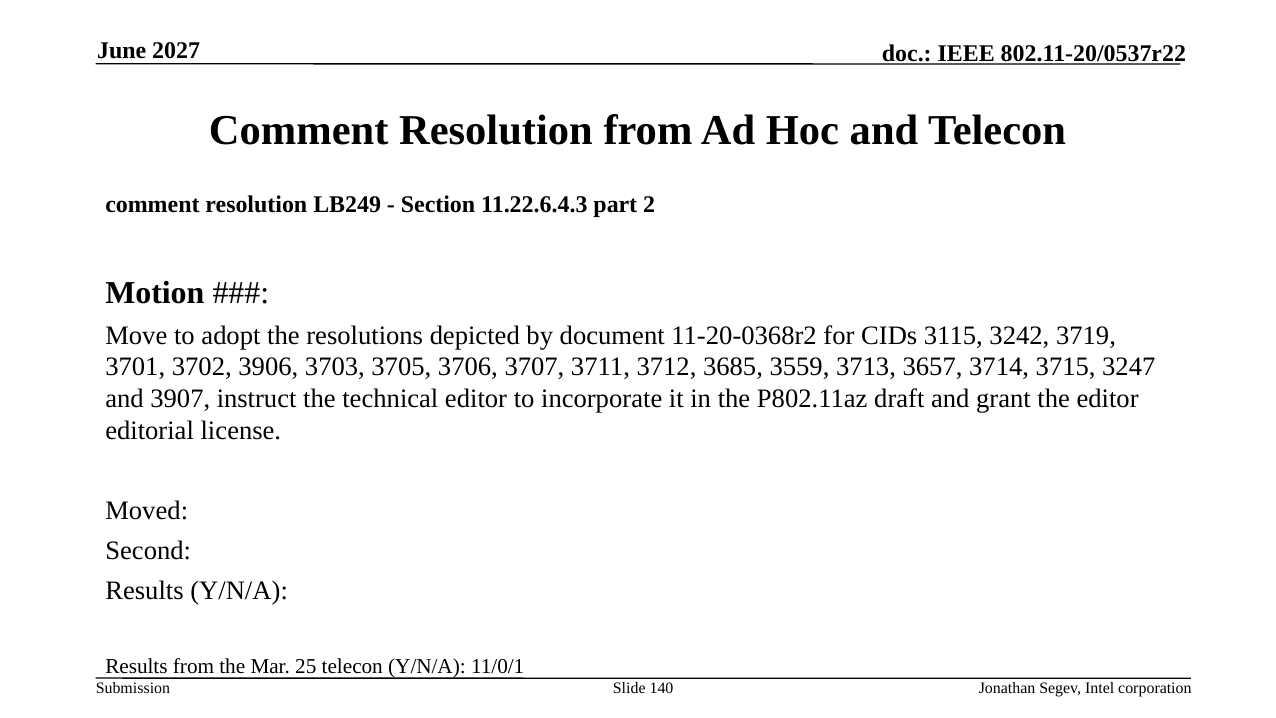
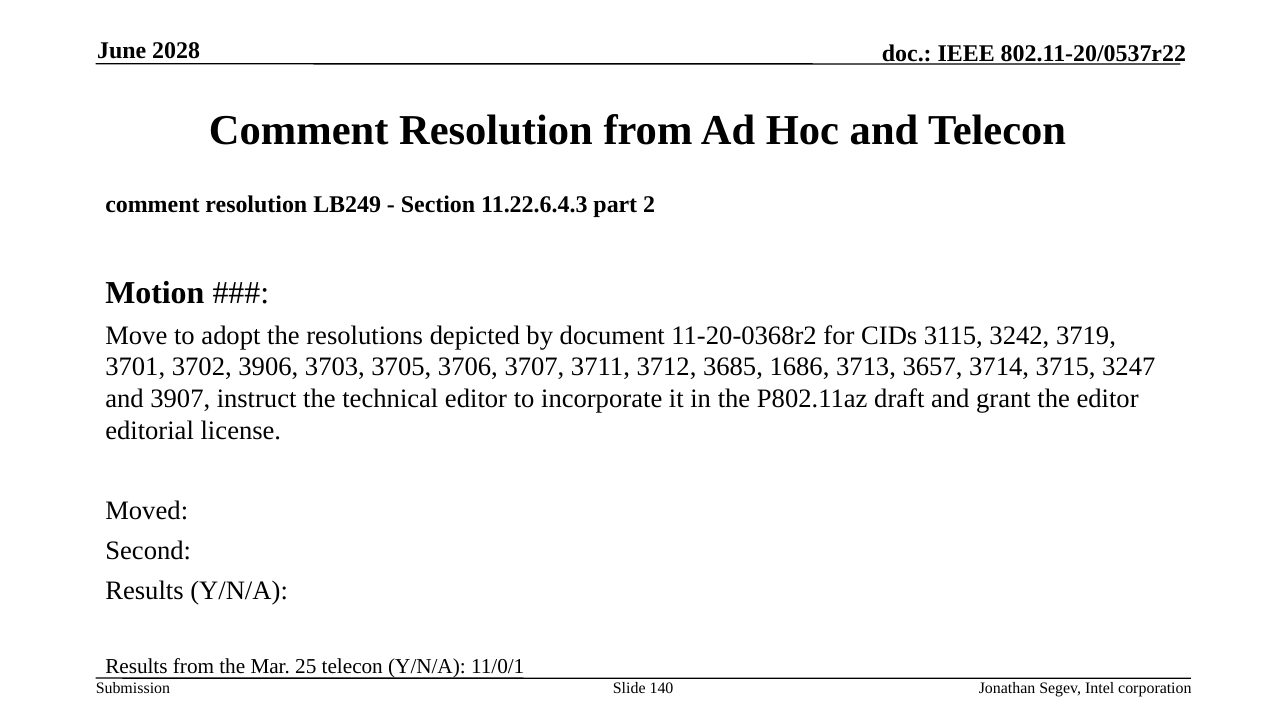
2027: 2027 -> 2028 (176, 51)
3559: 3559 -> 1686 (800, 367)
